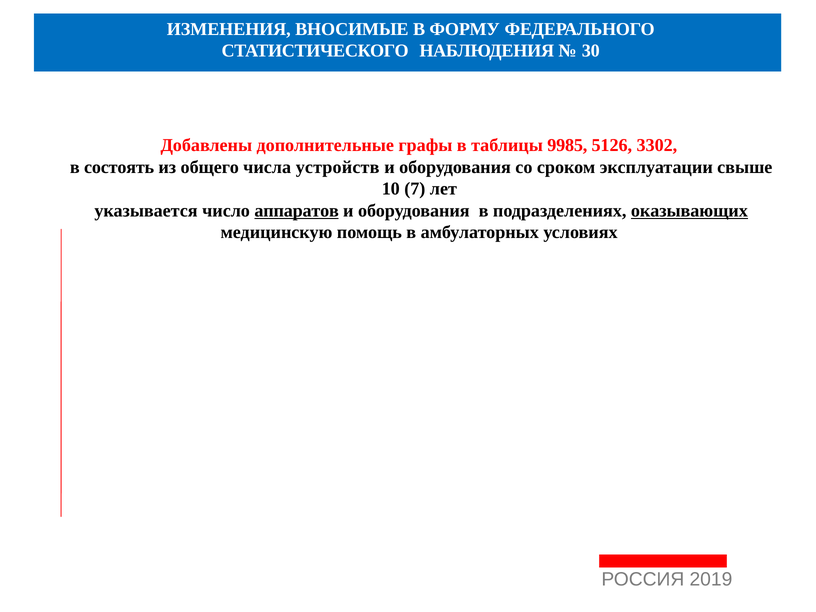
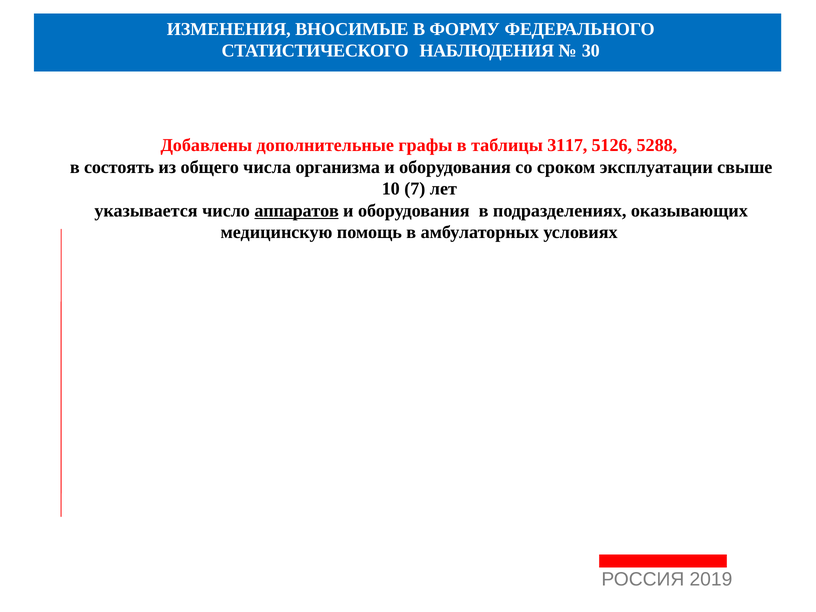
9985: 9985 -> 3117 (567, 145)
3302: 3302 -> 5288 (657, 145)
устройств: устройств -> организма (338, 167)
оказывающих underline: present -> none (689, 211)
